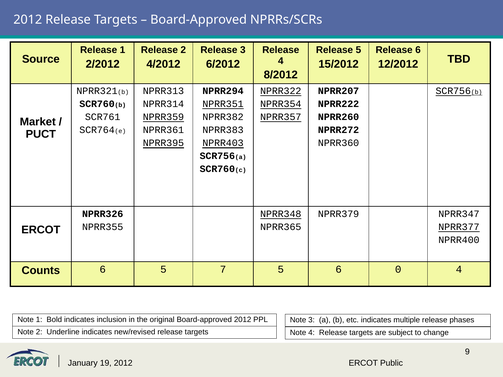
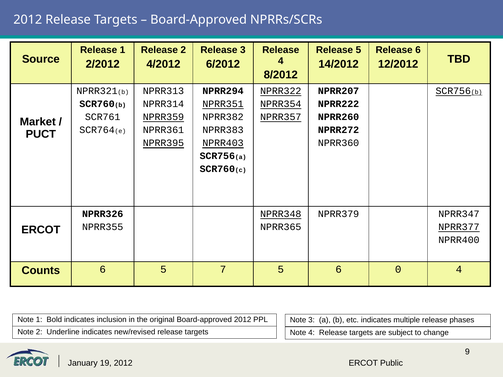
15/2012: 15/2012 -> 14/2012 (339, 64)
